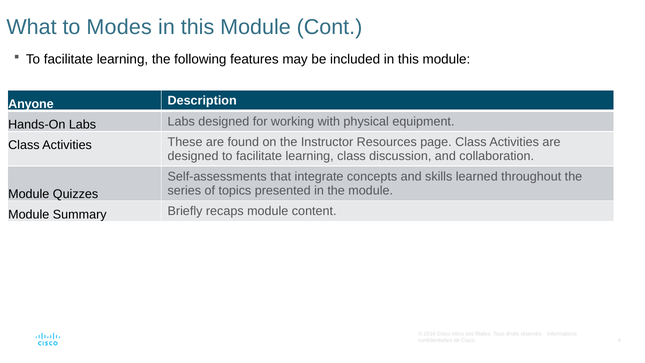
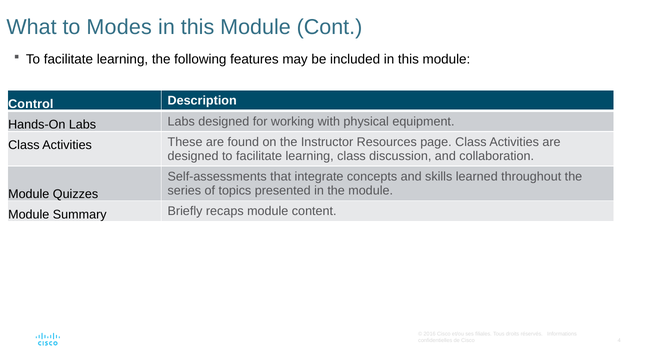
Anyone: Anyone -> Control (31, 104)
